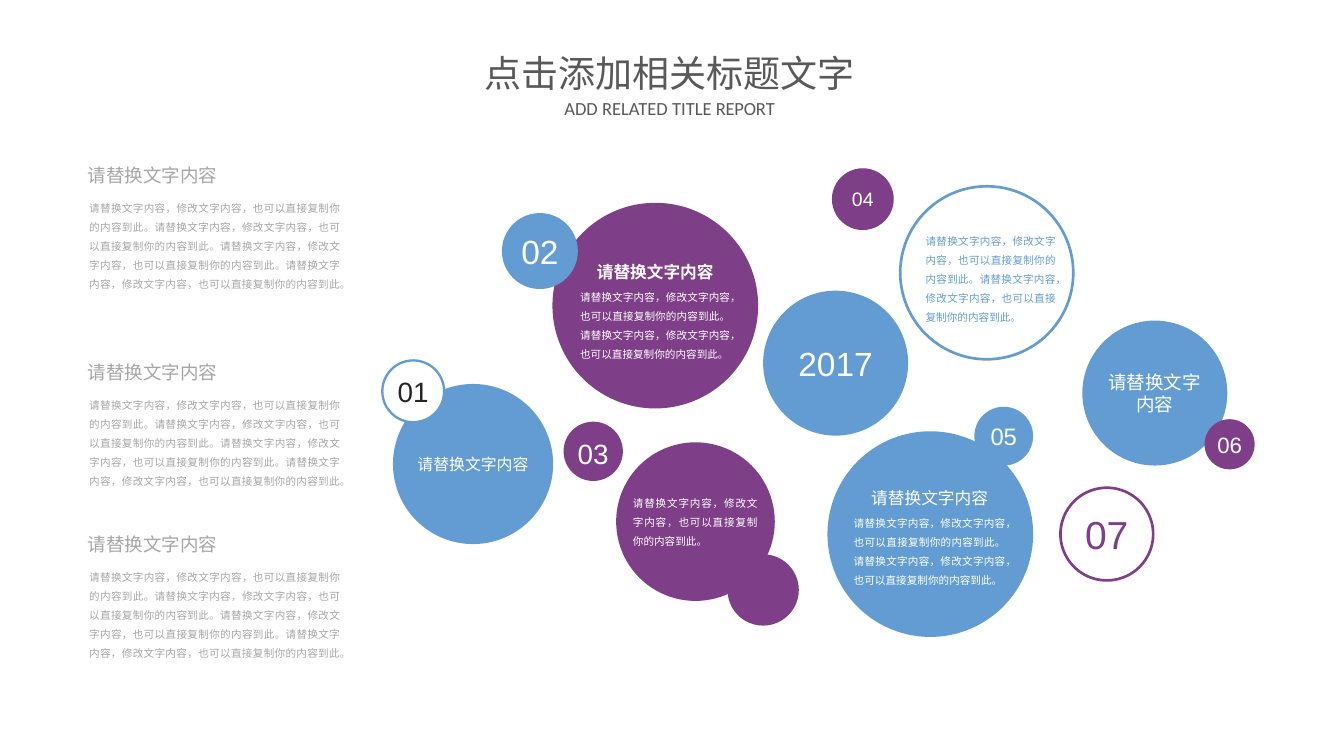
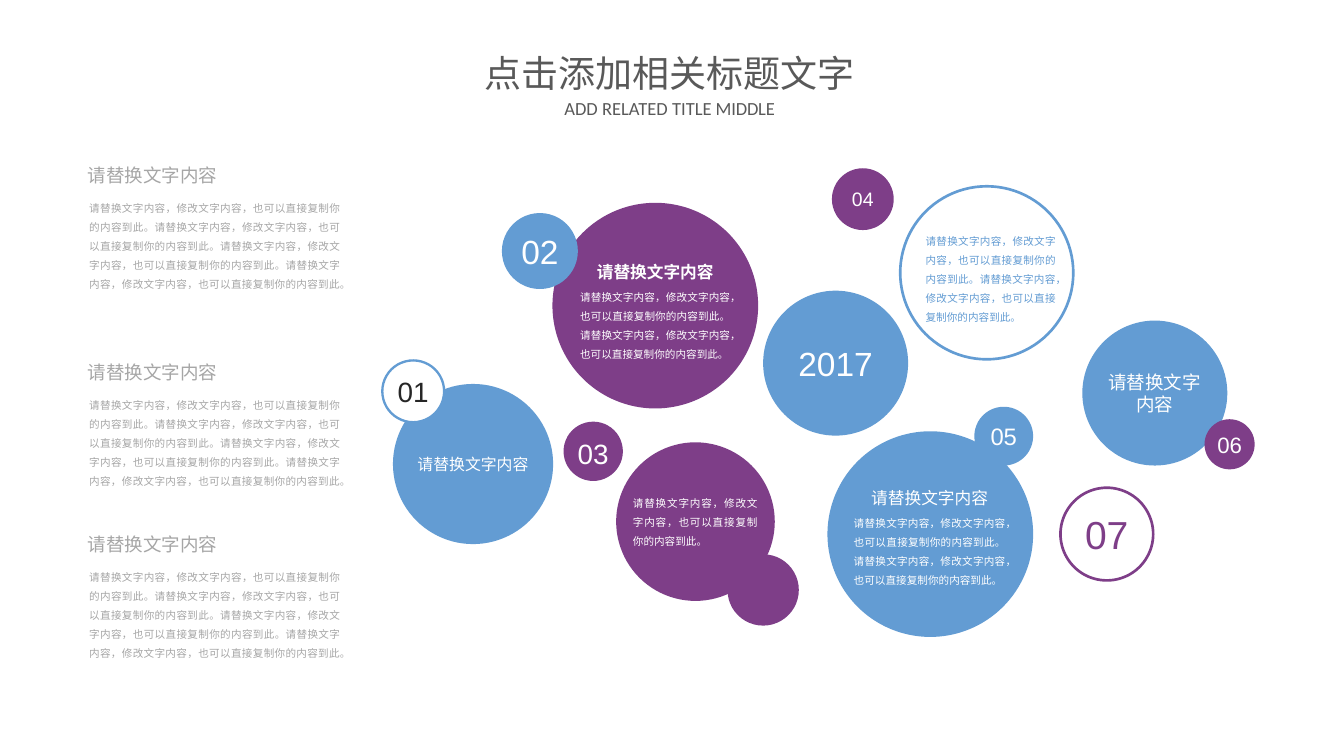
REPORT: REPORT -> MIDDLE (745, 109)
